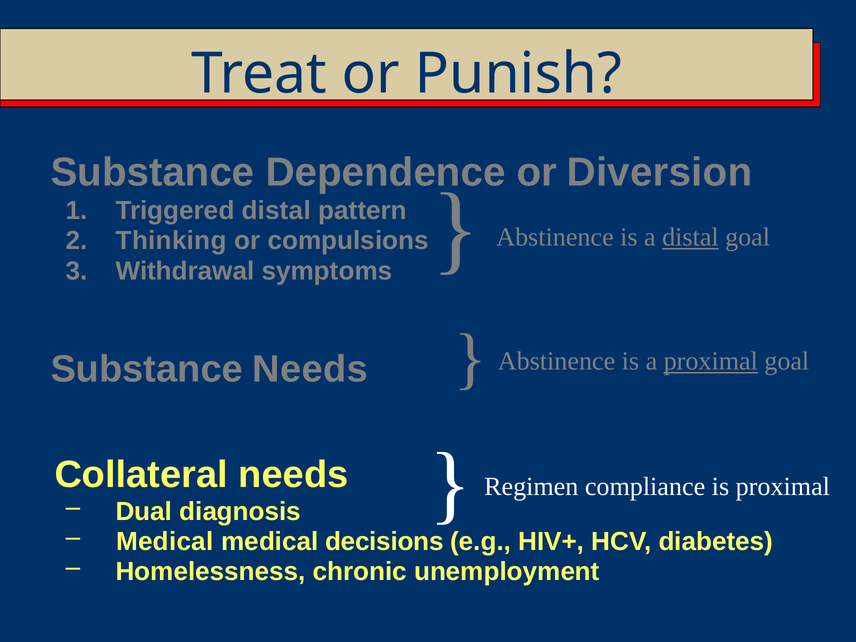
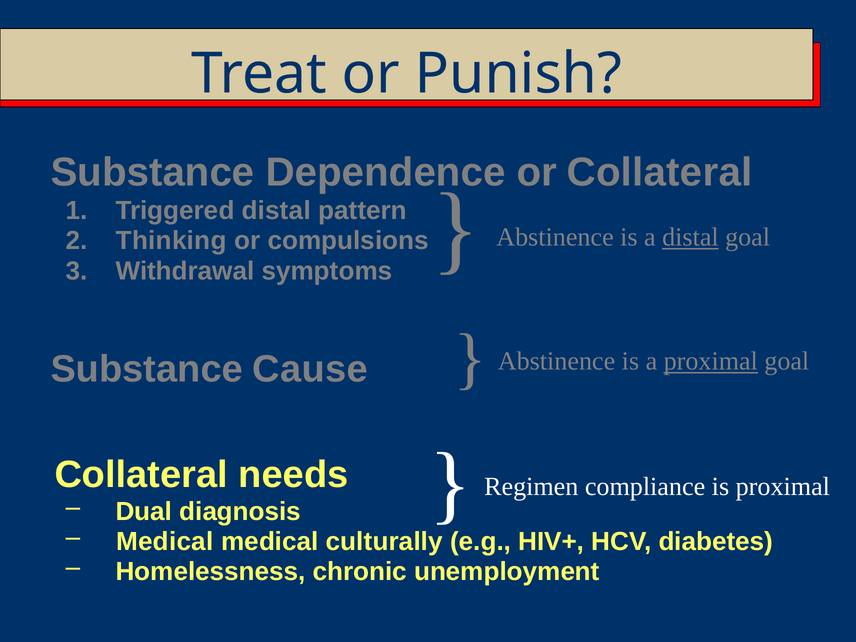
or Diversion: Diversion -> Collateral (660, 173)
Substance Needs: Needs -> Cause (310, 369)
decisions: decisions -> culturally (384, 542)
